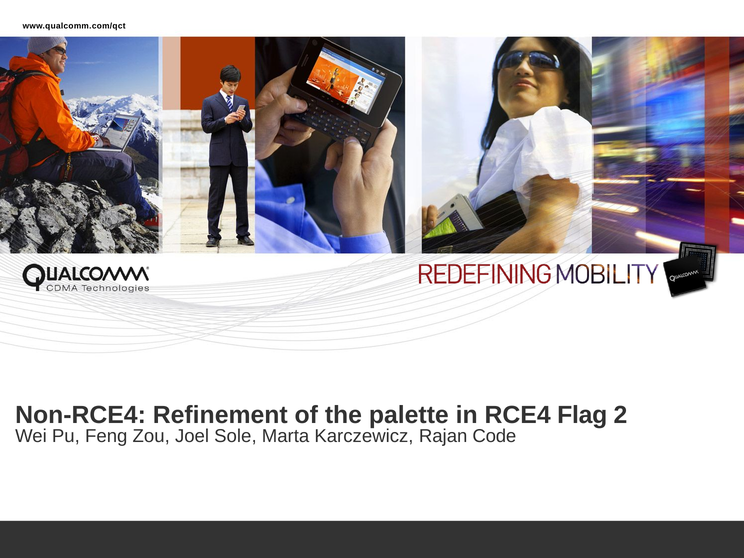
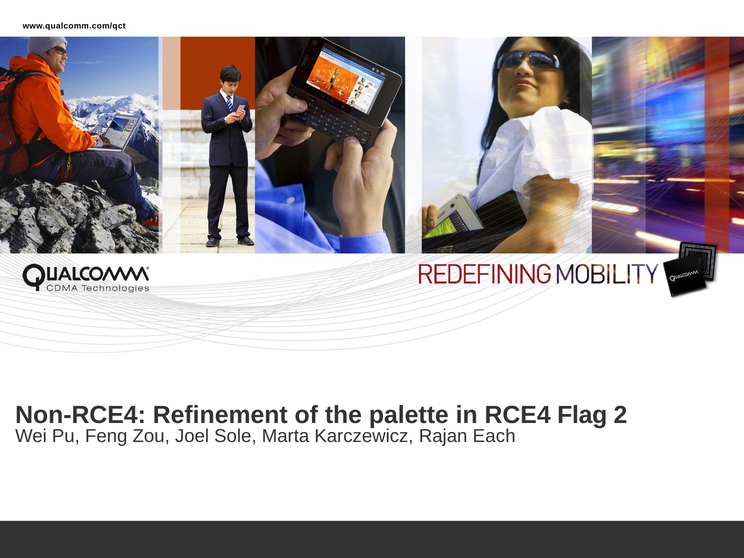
Code: Code -> Each (494, 436)
